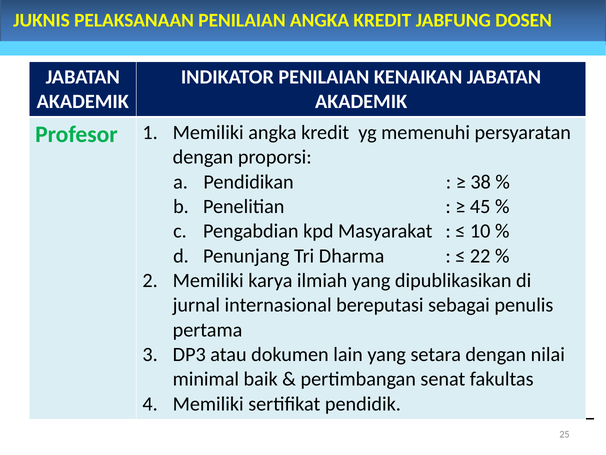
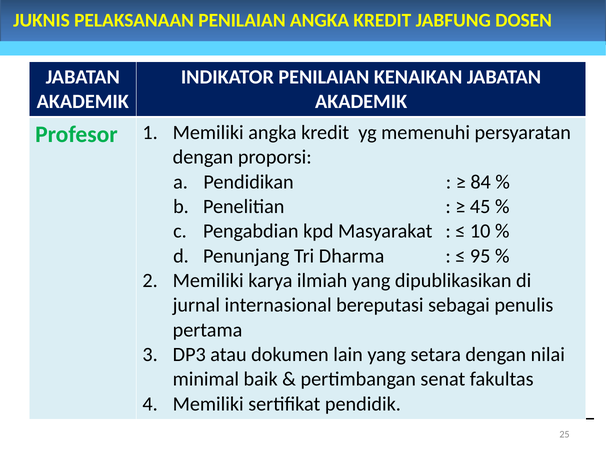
38: 38 -> 84 (481, 182)
22: 22 -> 95 (480, 256)
